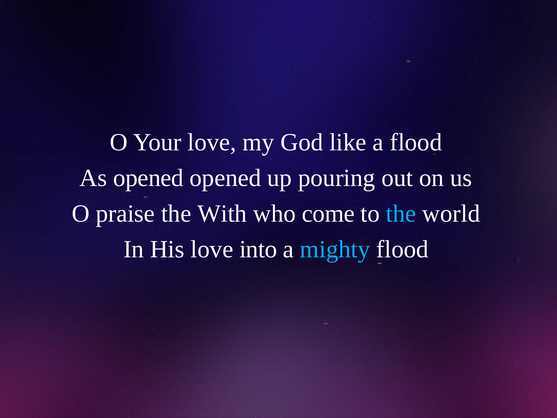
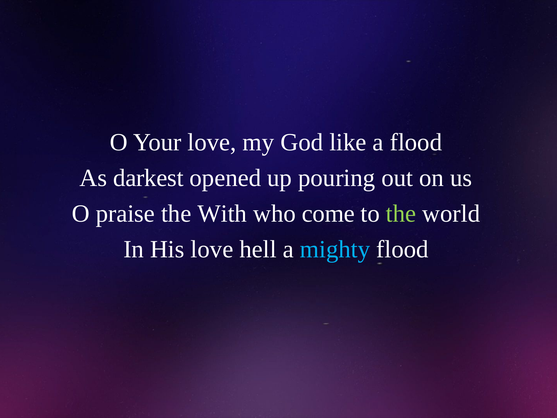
As opened: opened -> darkest (148, 178)
the colour: light blue -> light green (401, 214)
into: into -> hell (258, 249)
